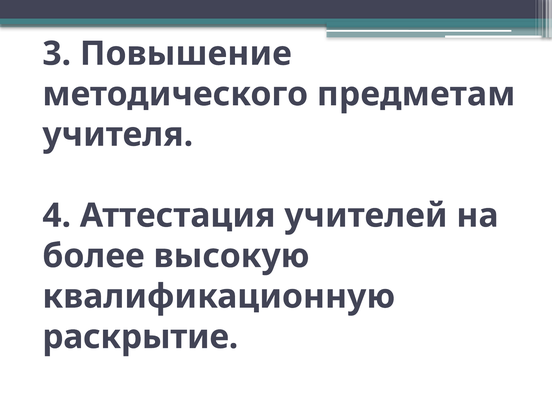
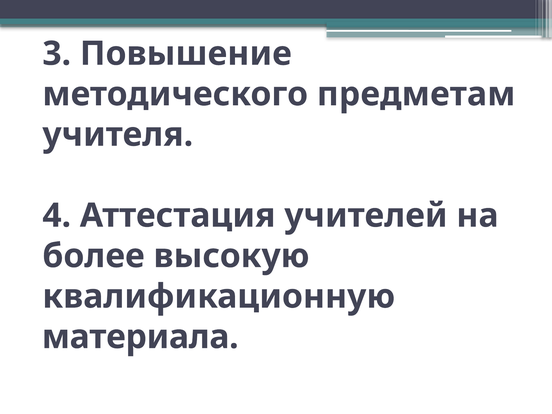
раскрытие: раскрытие -> материала (140, 337)
